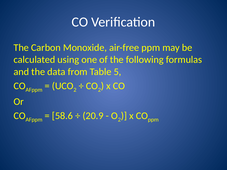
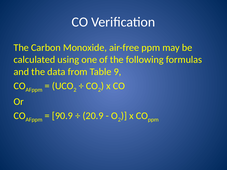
5: 5 -> 9 (118, 72)
58.6: 58.6 -> 90.9 (62, 116)
